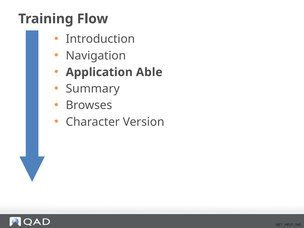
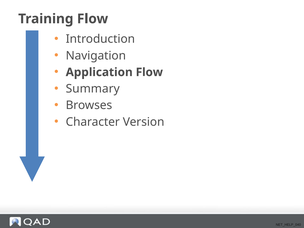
Application Able: Able -> Flow (149, 72)
